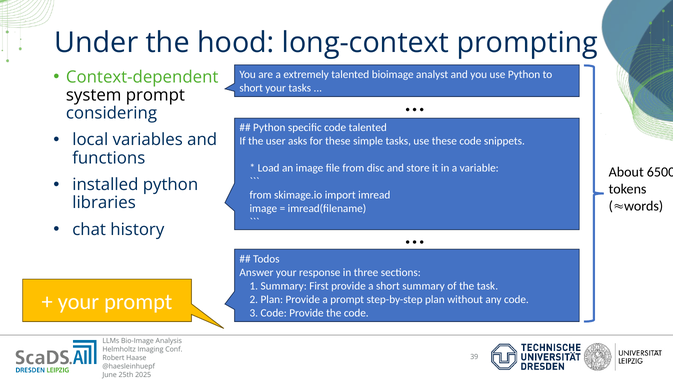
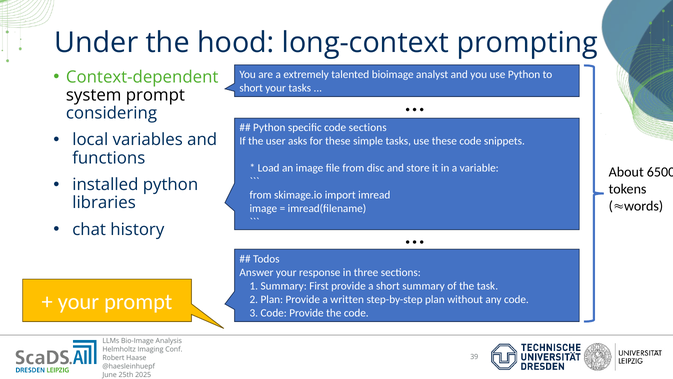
code talented: talented -> sections (368, 127)
a prompt: prompt -> written (347, 299)
